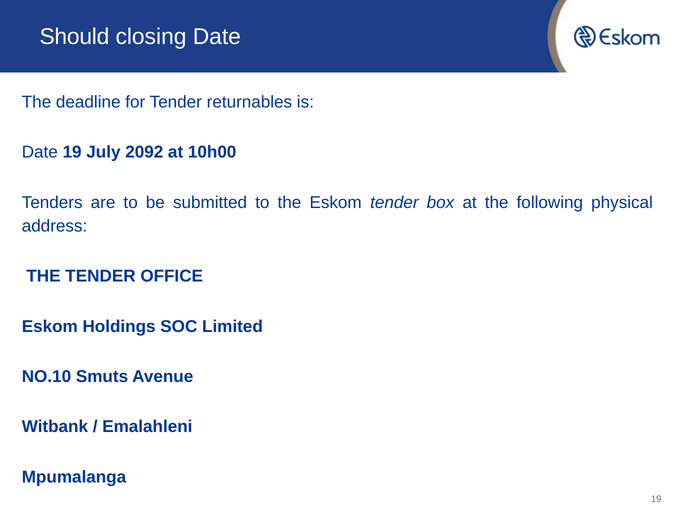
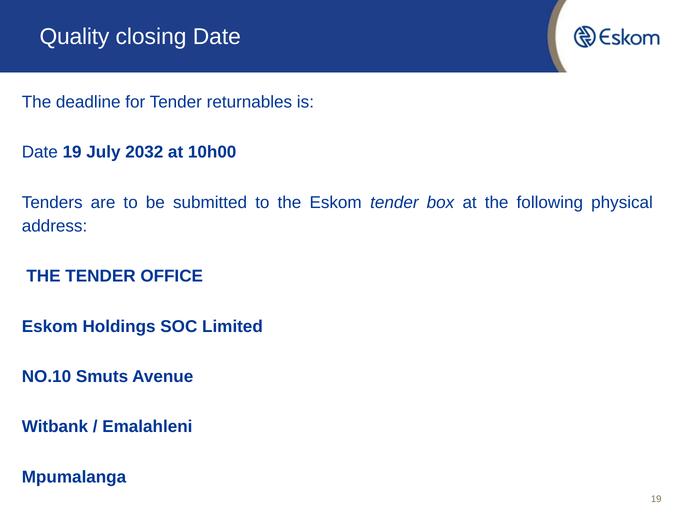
Should: Should -> Quality (74, 37)
2092: 2092 -> 2032 (144, 152)
